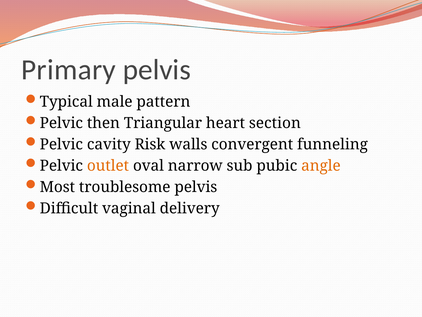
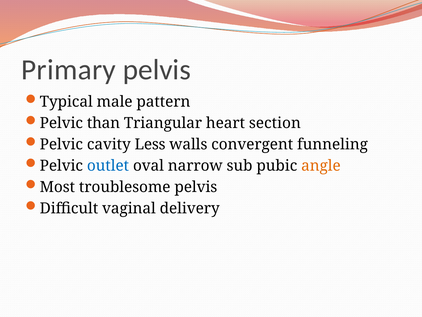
then: then -> than (103, 123)
Risk: Risk -> Less (150, 144)
outlet colour: orange -> blue (108, 166)
